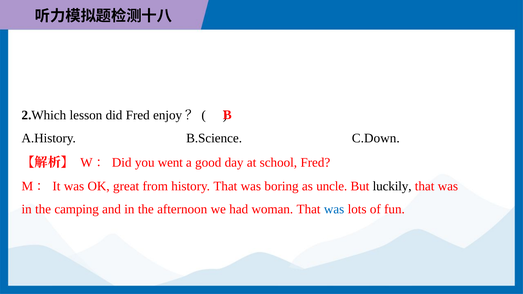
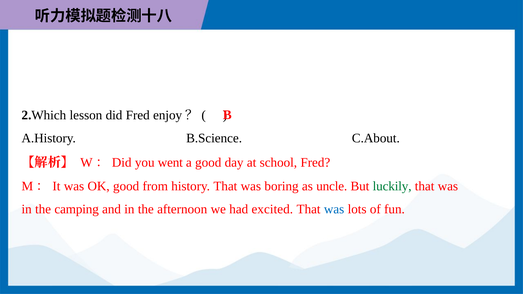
C.Down: C.Down -> C.About (376, 138)
OK great: great -> good (126, 186)
luckily colour: black -> green (392, 186)
woman: woman -> excited (272, 209)
